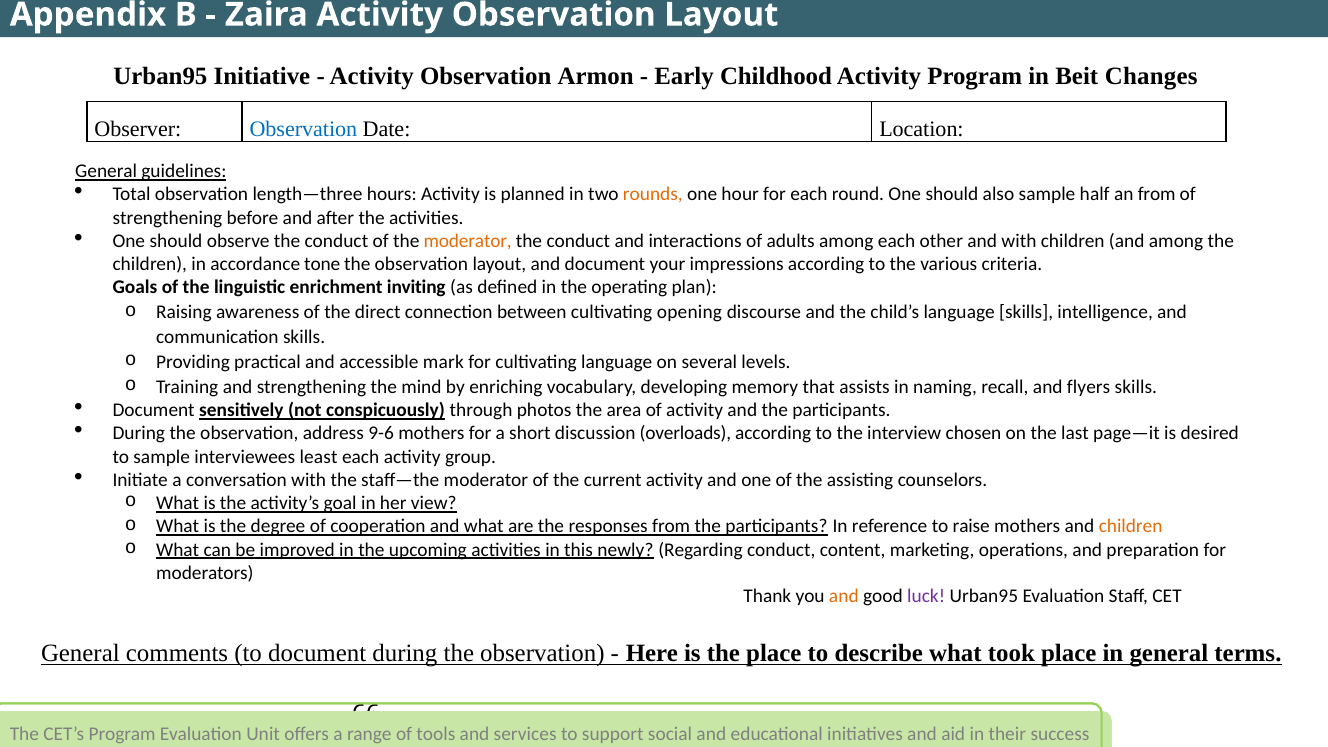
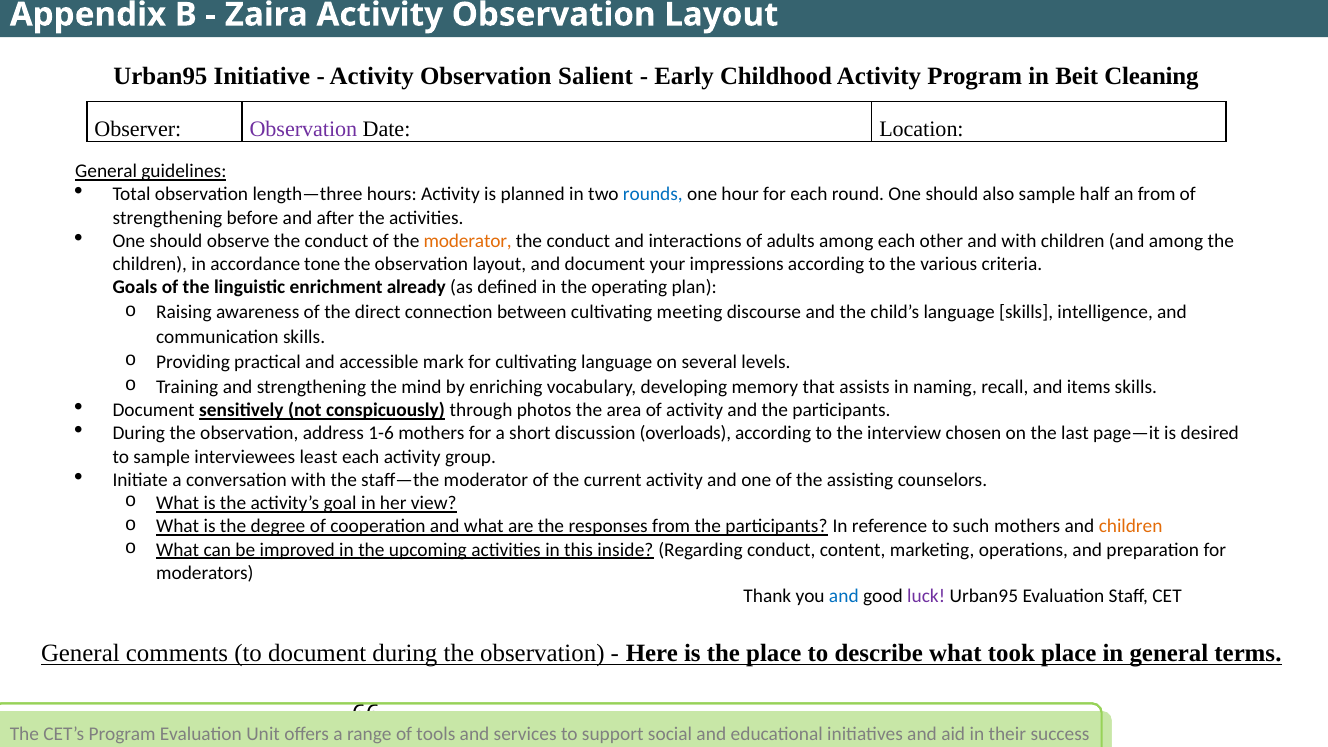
Armon: Armon -> Salient (596, 76)
Changes: Changes -> Cleaning (1151, 76)
Observation colour: blue -> purple (303, 130)
rounds colour: orange -> blue (653, 194)
inviting: inviting -> already (416, 287)
opening: opening -> meeting (690, 312)
flyers: flyers -> items (1089, 387)
9-6: 9-6 -> 1-6 (381, 433)
raise: raise -> such (971, 526)
newly: newly -> inside (625, 550)
and colour: orange -> blue (844, 596)
